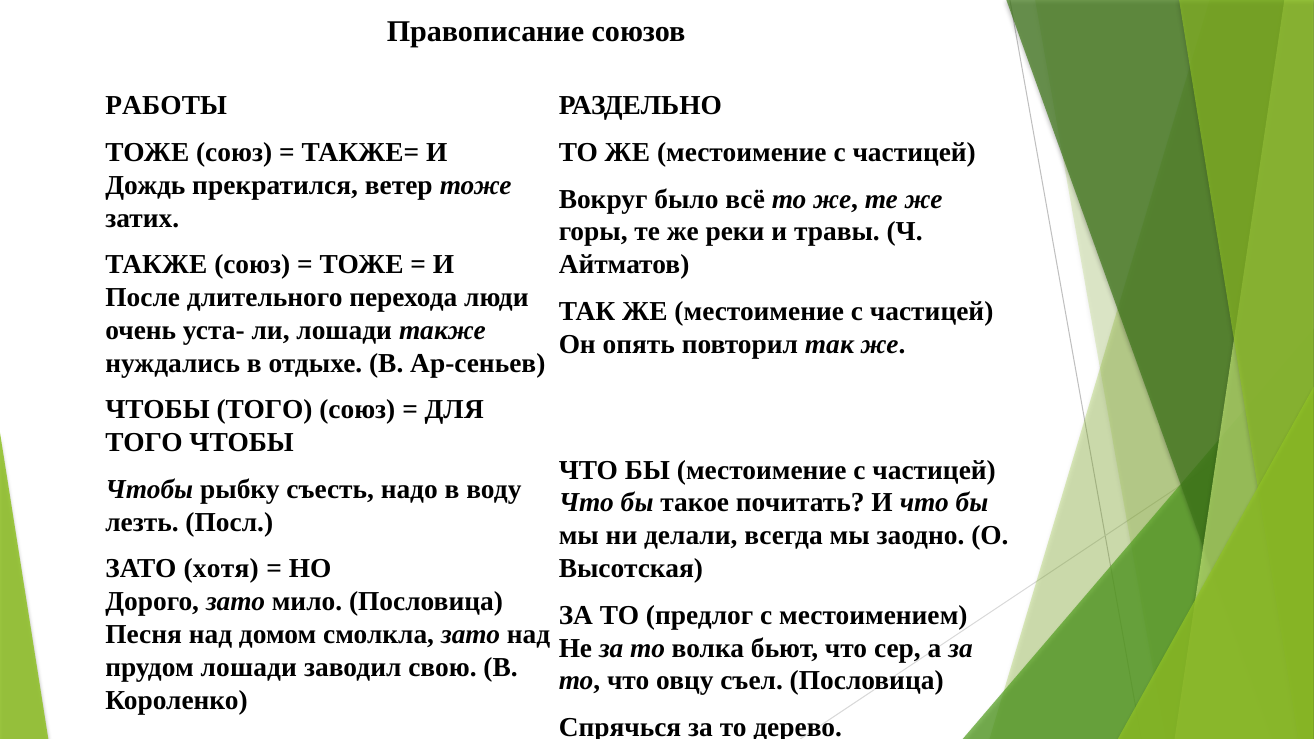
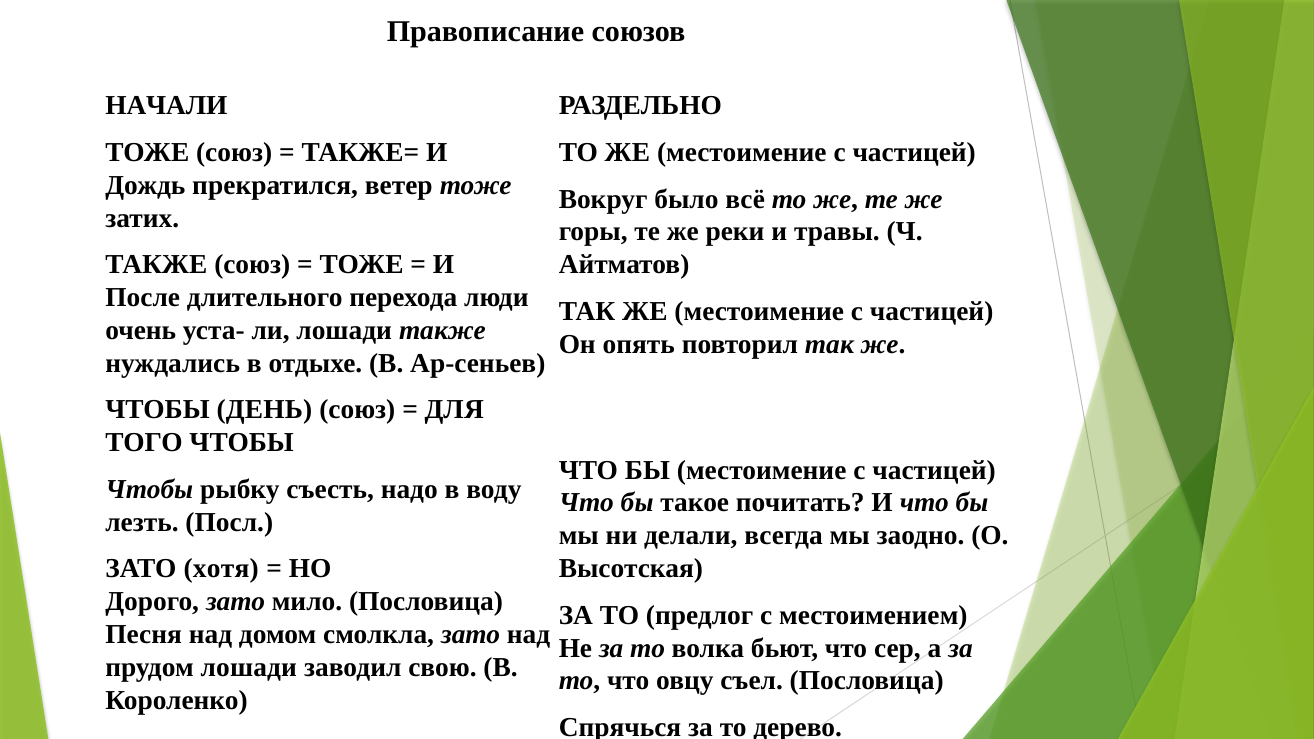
РАБОТЫ: РАБОТЫ -> НАЧАЛИ (166, 106)
ЧТОБЫ ТОГО: ТОГО -> ДЕНЬ (264, 410)
